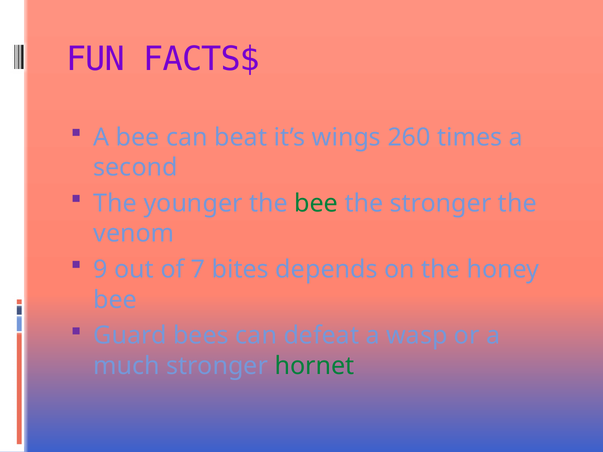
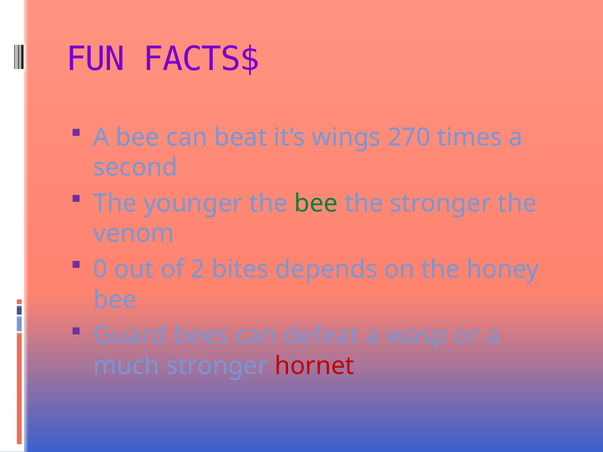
260: 260 -> 270 (409, 137)
9: 9 -> 0 (101, 270)
7: 7 -> 2 (198, 270)
hornet colour: green -> red (314, 366)
